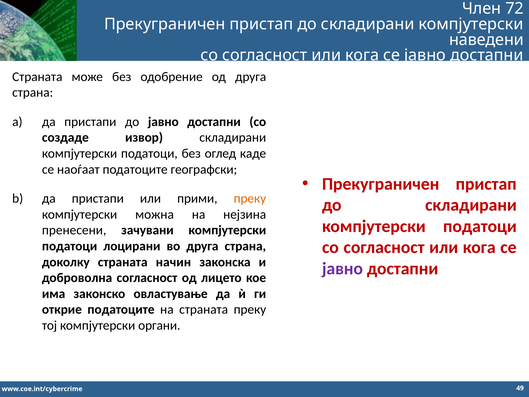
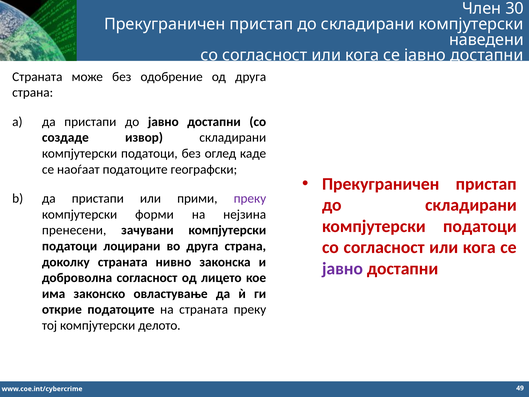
72: 72 -> 30 (515, 9)
преку colour: orange -> purple (250, 198)
можна: можна -> форми (154, 214)
начин: начин -> нивно (173, 262)
органи: органи -> делото (159, 325)
